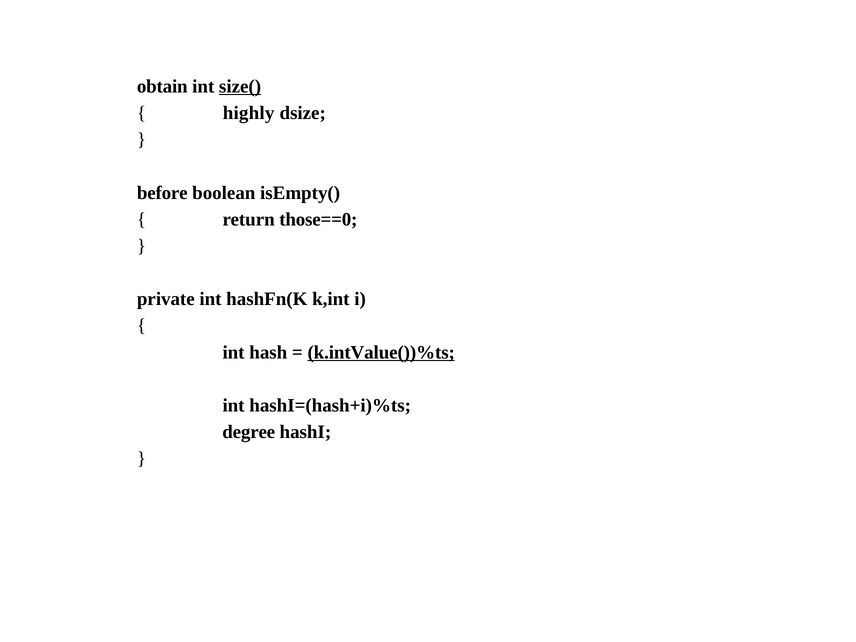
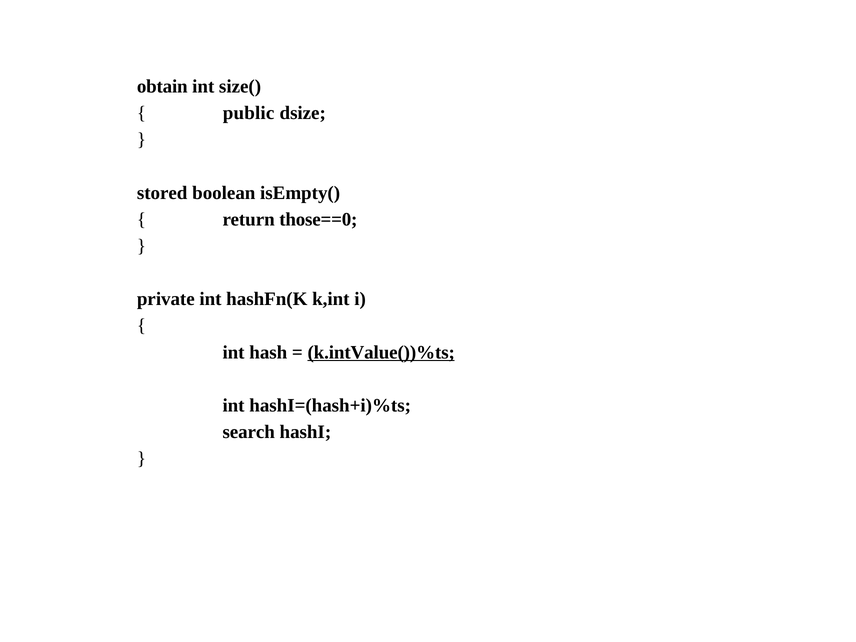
size( underline: present -> none (240, 86)
highly: highly -> public (249, 113)
before: before -> stored (162, 193)
degree: degree -> search (249, 432)
